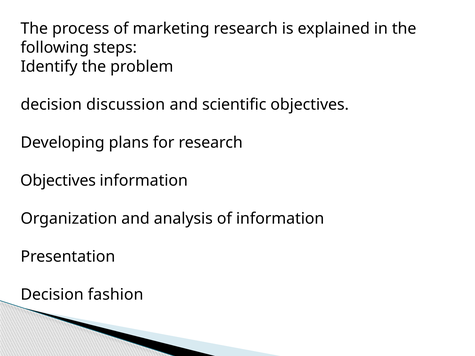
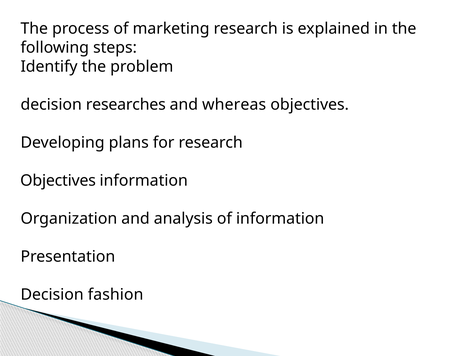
discussion: discussion -> researches (126, 105)
scientific: scientific -> whereas (234, 105)
